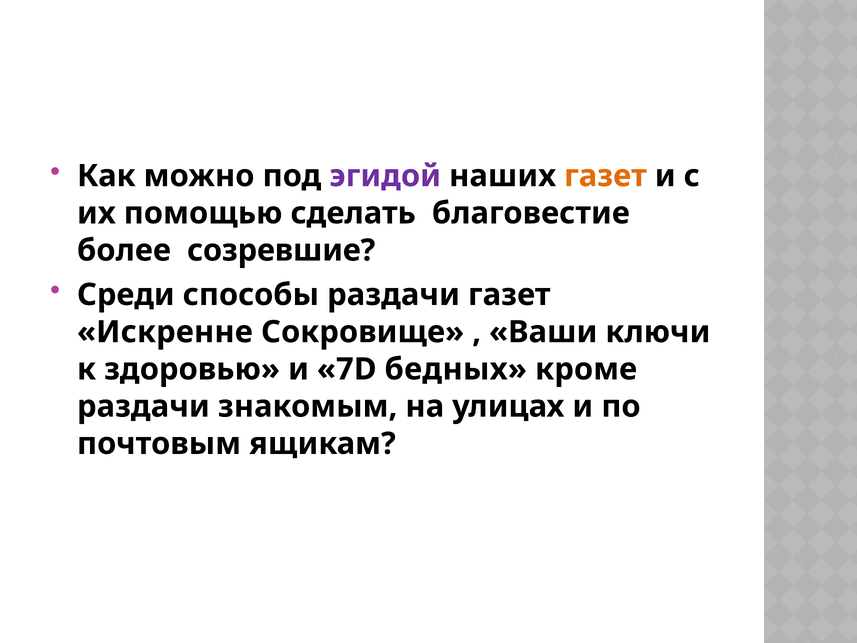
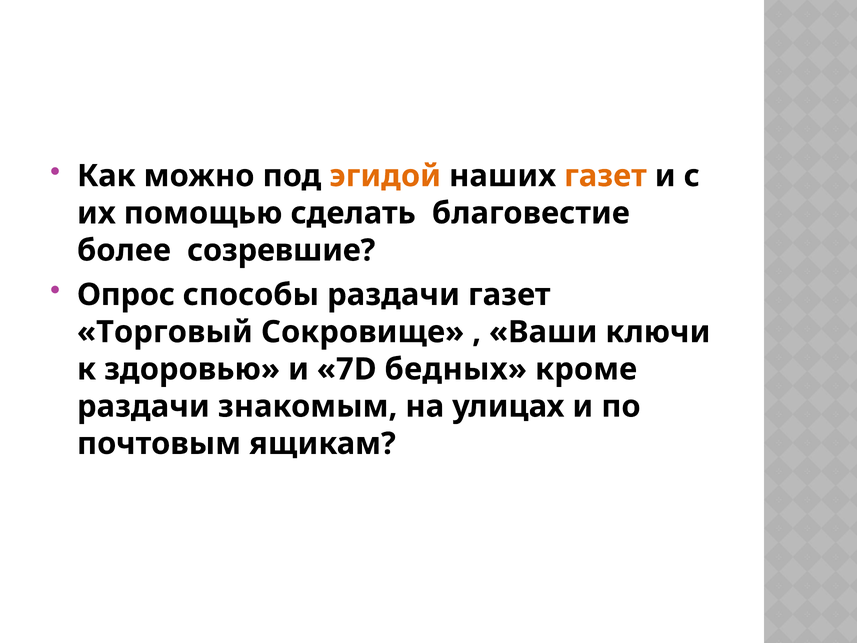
эгидой colour: purple -> orange (385, 176)
Среди: Среди -> Опрос (126, 295)
Искренне: Искренне -> Торговый (165, 332)
